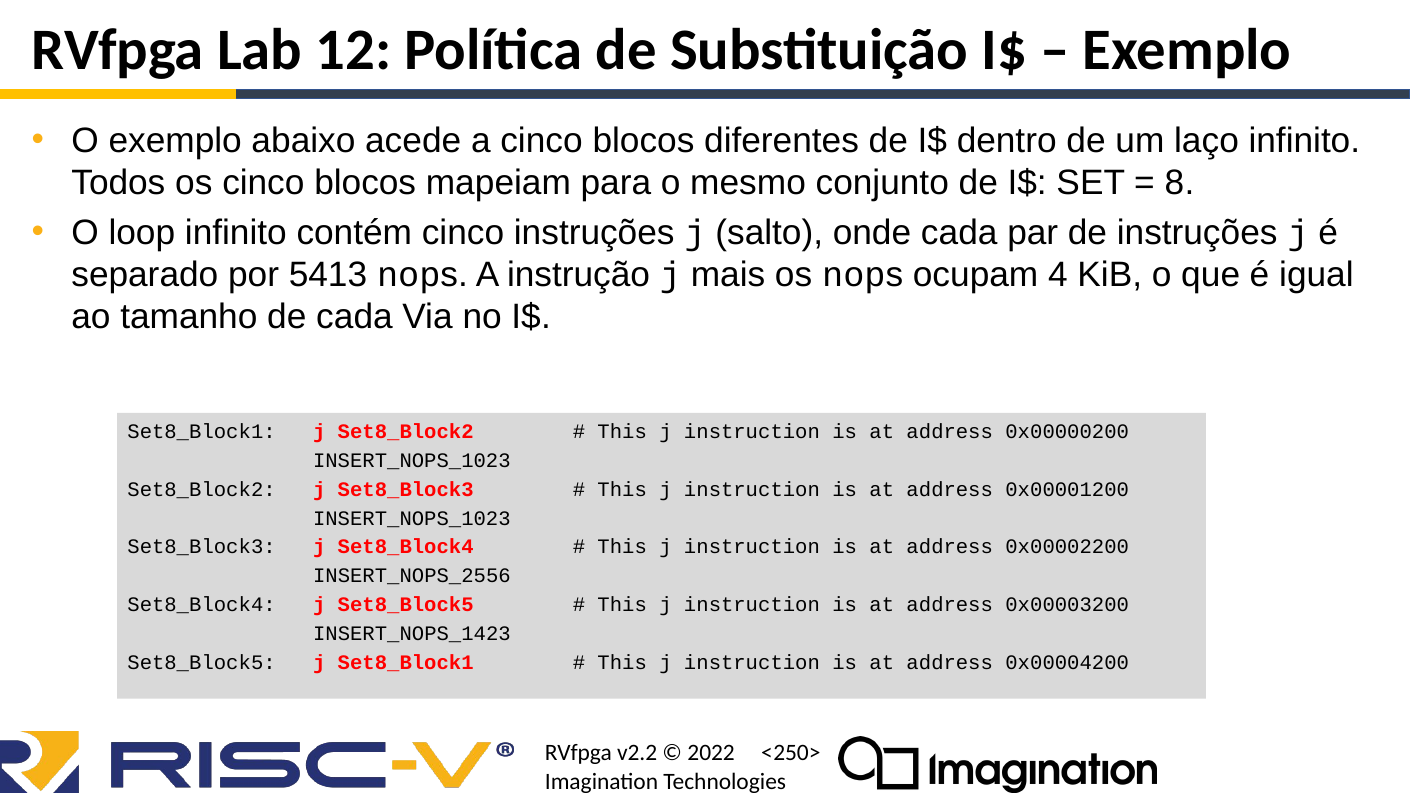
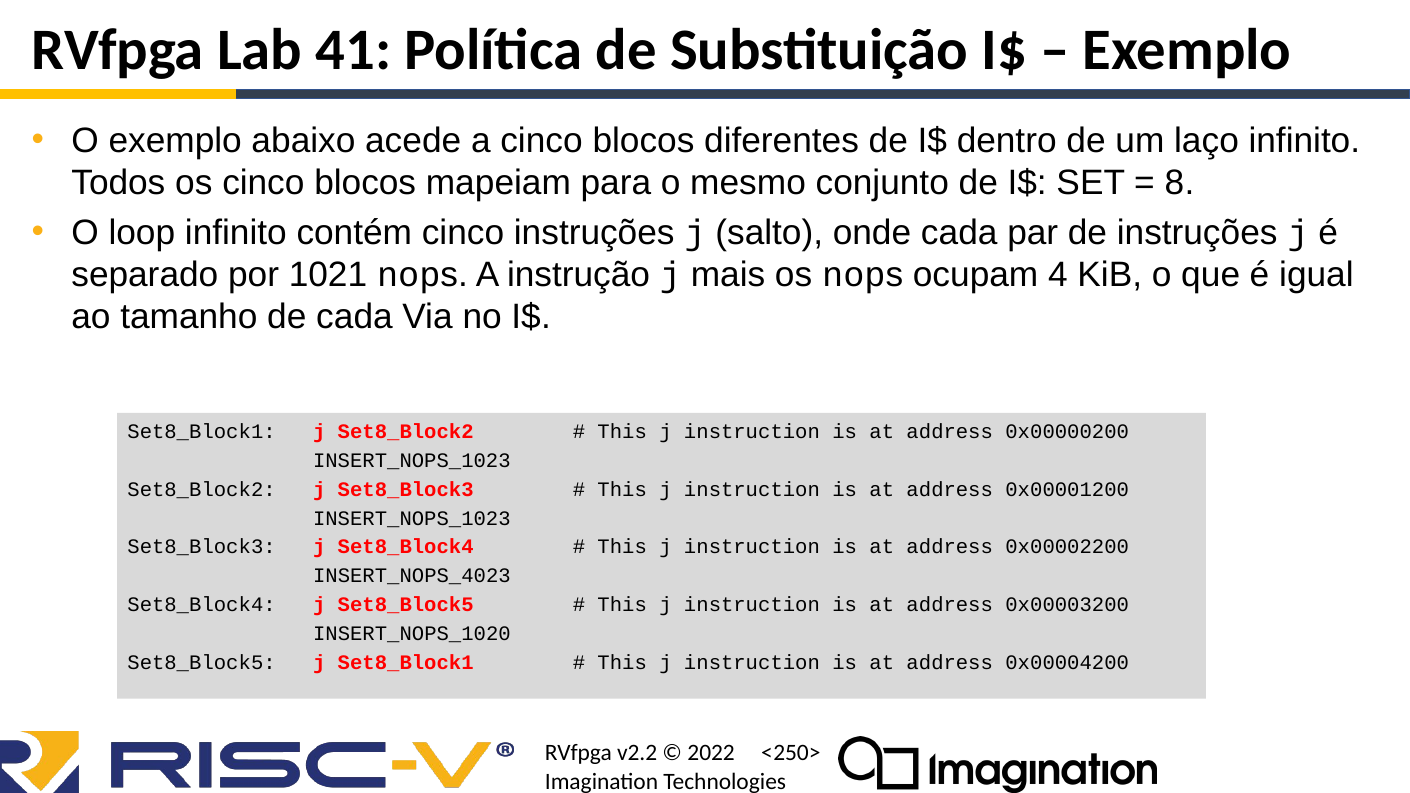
12: 12 -> 41 (353, 50)
5413: 5413 -> 1021 (328, 275)
INSERT_NOPS_2556: INSERT_NOPS_2556 -> INSERT_NOPS_4023 (412, 576)
INSERT_NOPS_1423: INSERT_NOPS_1423 -> INSERT_NOPS_1020 (412, 634)
